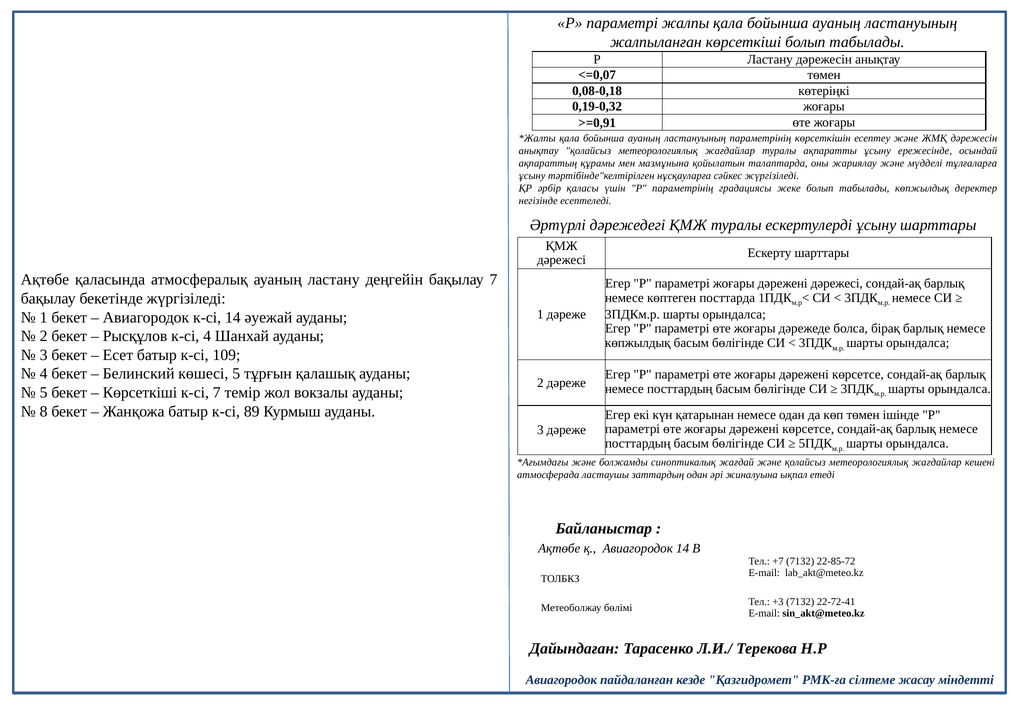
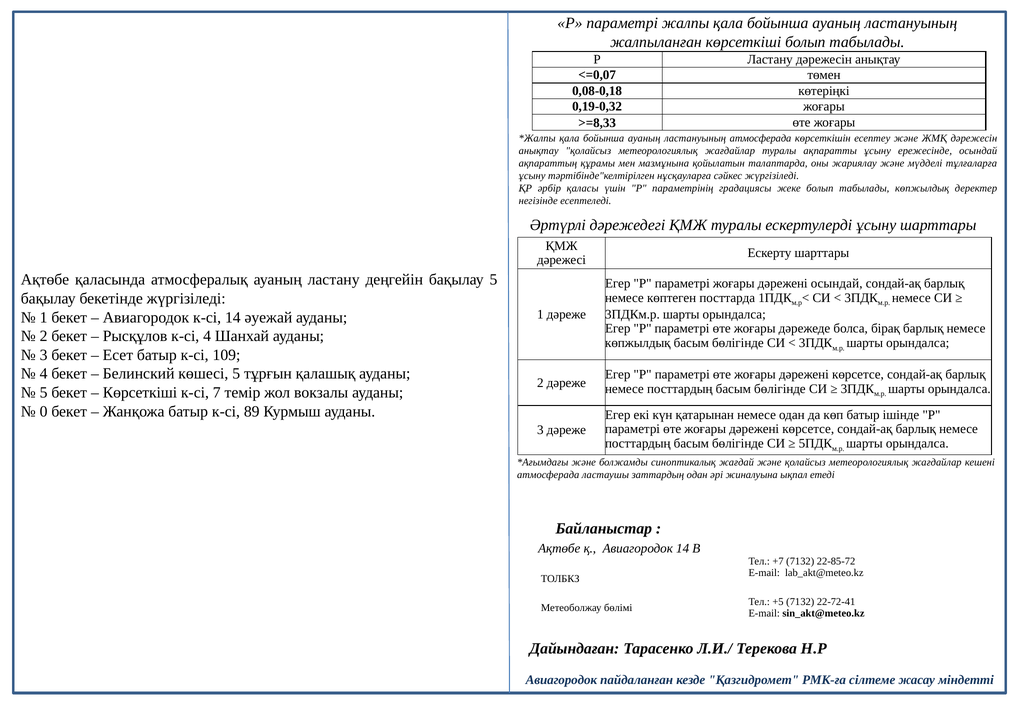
>=0,91: >=0,91 -> >=8,33 (597, 123)
ластануының параметрінің: параметрінің -> атмосферада (761, 138)
бақылау 7: 7 -> 5 (494, 280)
дәрежені дәрежесі: дәрежесі -> осындай (837, 284)
8: 8 -> 0 (44, 412)
көп төмен: төмен -> батыр (863, 415)
+3: +3 -> +5 (778, 602)
